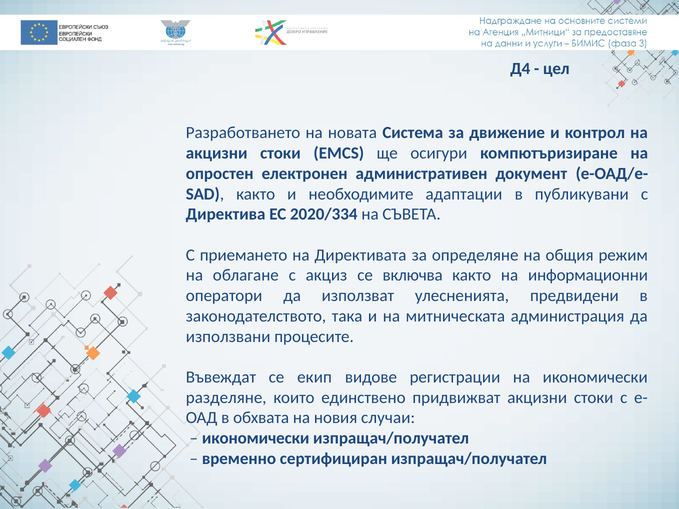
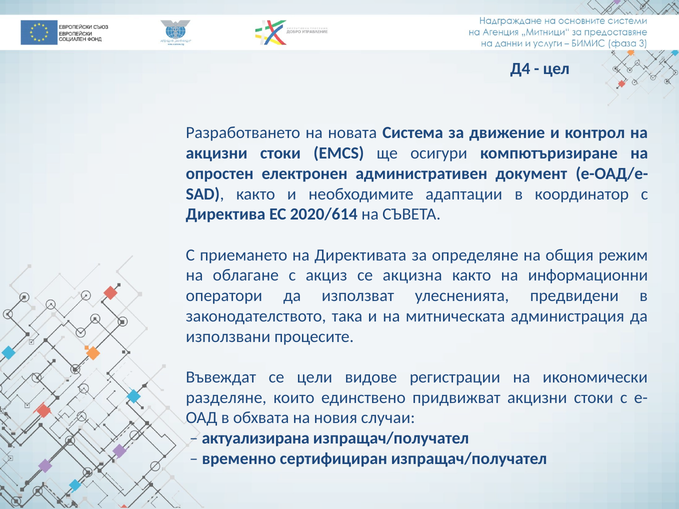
публикувани: публикувани -> координатор (582, 194)
2020/334: 2020/334 -> 2020/614 (324, 214)
включва: включва -> акцизна (412, 276)
екип: екип -> цели (315, 377)
икономически: икономически -> актуализирана (256, 438)
